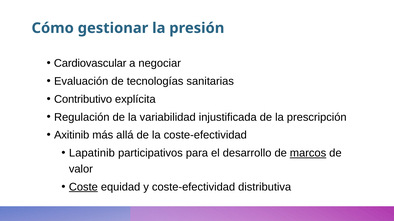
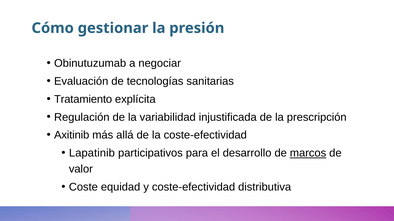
Cardiovascular: Cardiovascular -> Obinutuzumab (90, 63)
Contributivo: Contributivo -> Tratamiento (83, 99)
Coste underline: present -> none (83, 187)
